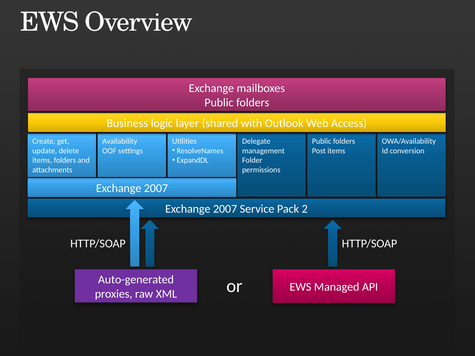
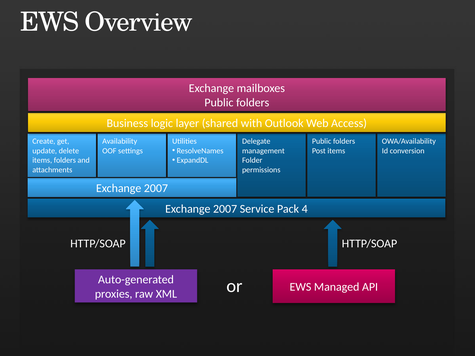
2: 2 -> 4 (305, 209)
